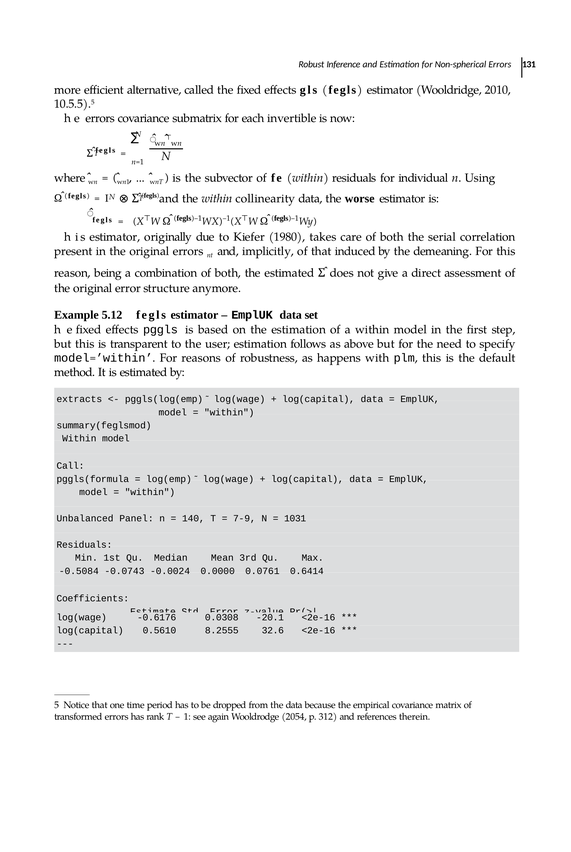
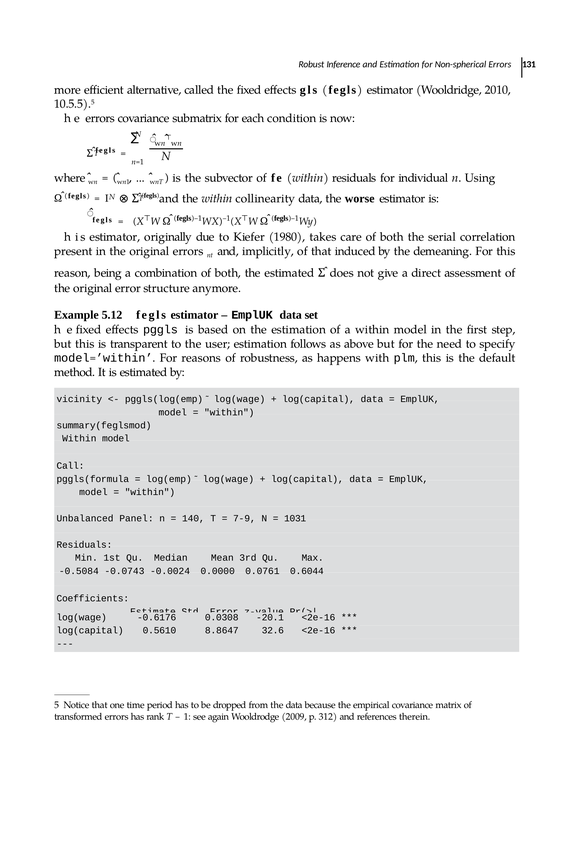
invertible: invertible -> condition (292, 118)
extracts: extracts -> vicinity (79, 400)
0.6414: 0.6414 -> 0.6044 (307, 572)
8.2555: 8.2555 -> 8.8647 (222, 631)
2054: 2054 -> 2009 (294, 718)
